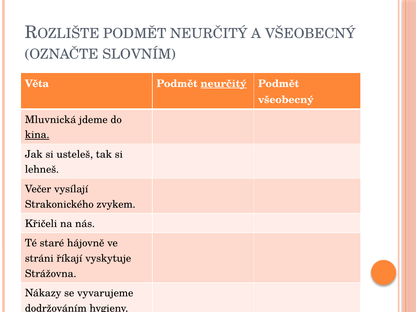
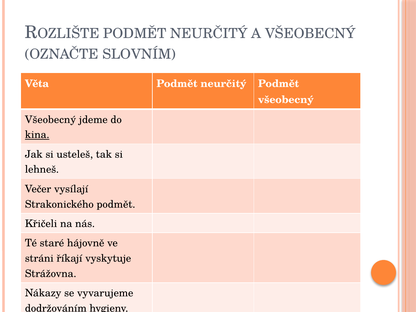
neurčitý underline: present -> none (224, 84)
Mluvnická: Mluvnická -> Všeobecný (50, 120)
Strakonického zvykem: zvykem -> podmět (116, 204)
